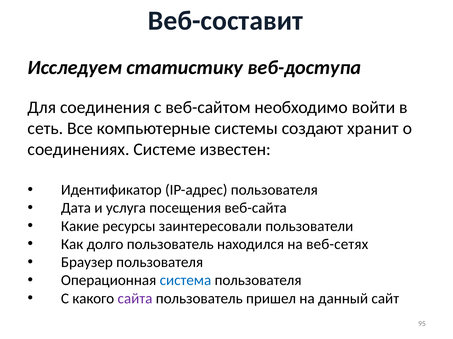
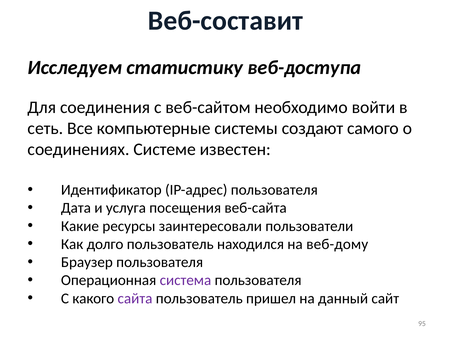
хранит: хранит -> самого (373, 129)
веб-сетях: веб-сетях -> веб-дому (337, 245)
система colour: blue -> purple (185, 281)
